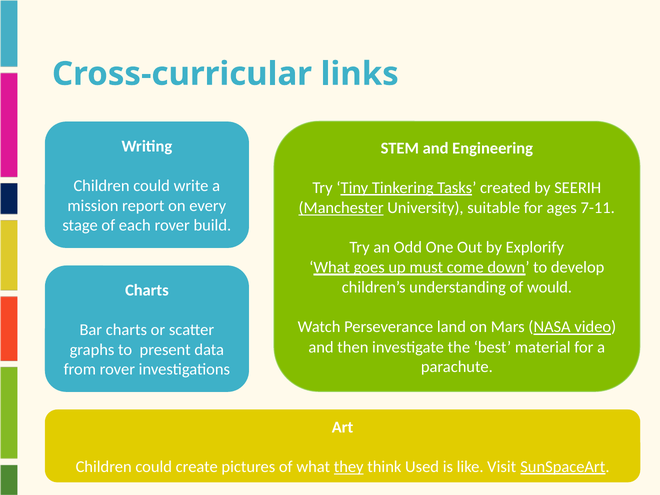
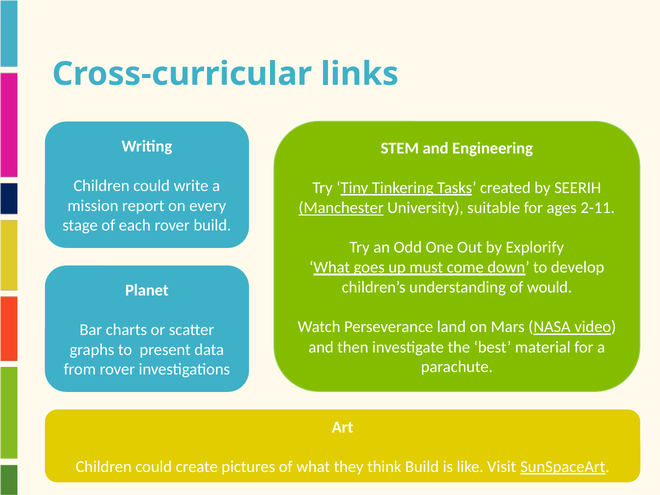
7-11: 7-11 -> 2-11 (598, 208)
Charts: Charts -> Planet (147, 290)
they underline: present -> none (349, 467)
think Used: Used -> Build (422, 467)
